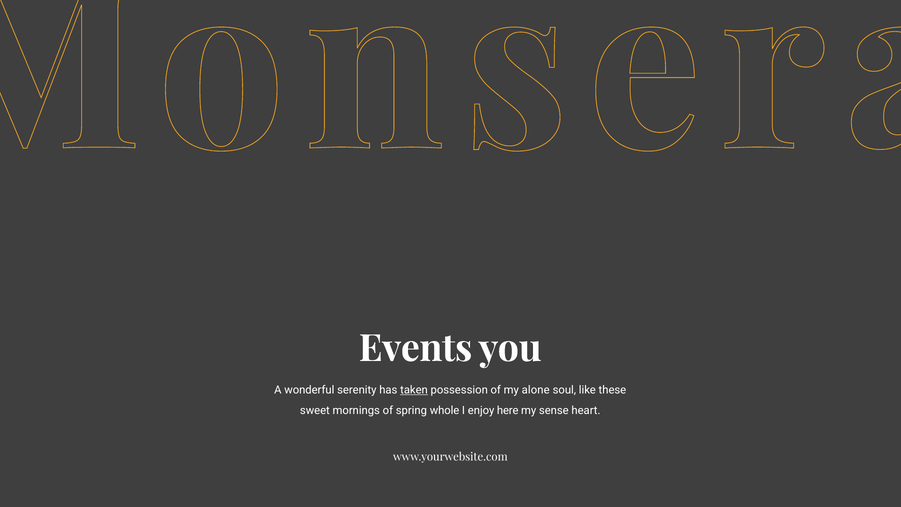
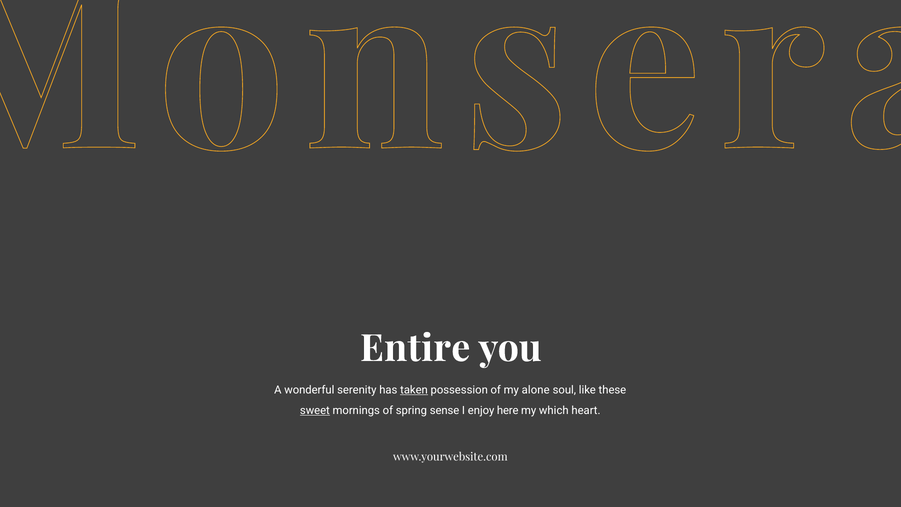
Events: Events -> Entire (415, 348)
sweet underline: none -> present (315, 410)
whole: whole -> sense (445, 410)
sense: sense -> which (554, 410)
